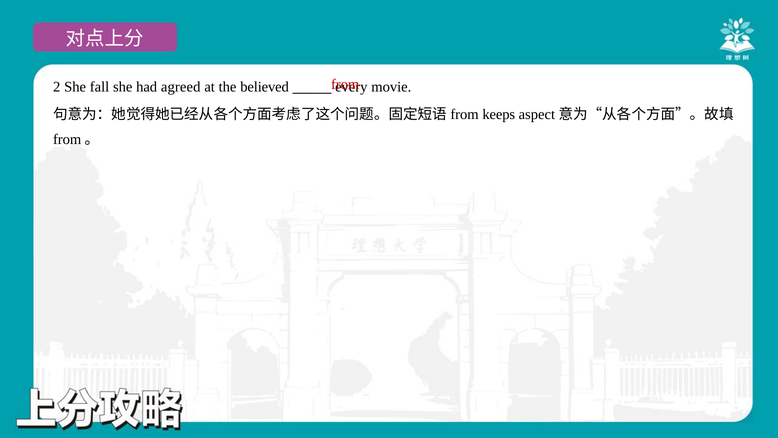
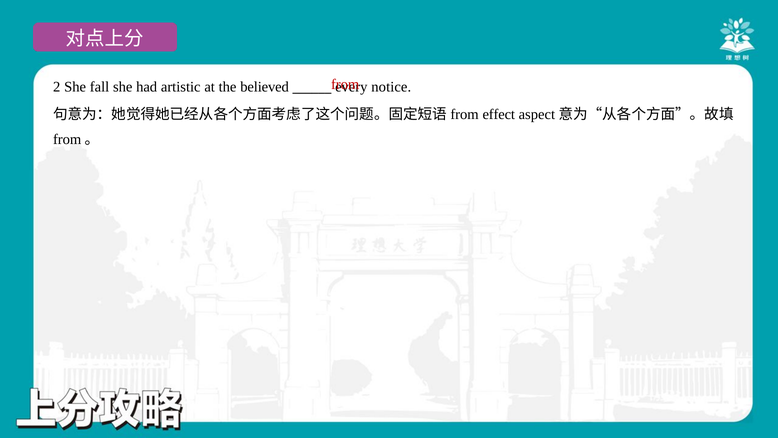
agreed: agreed -> artistic (181, 87)
movie: movie -> notice (391, 87)
keeps: keeps -> effect (499, 114)
